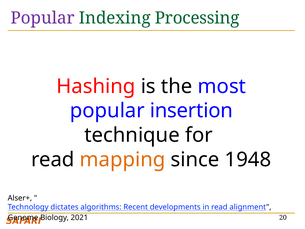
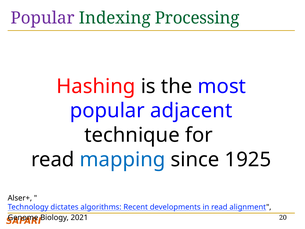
insertion: insertion -> adjacent (191, 111)
mapping colour: orange -> blue (123, 159)
1948: 1948 -> 1925 (248, 159)
